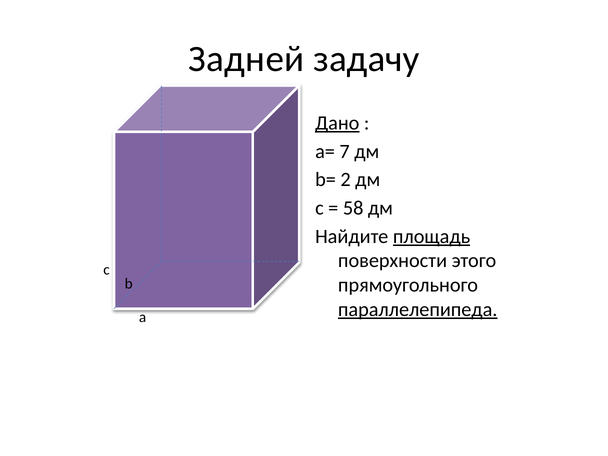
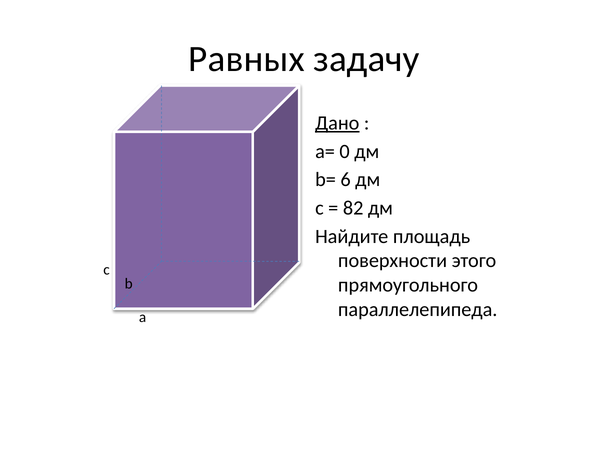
Задней: Задней -> Равных (246, 59)
7: 7 -> 0 (345, 151)
2: 2 -> 6 (346, 180)
58: 58 -> 82 (353, 208)
площадь underline: present -> none (432, 236)
параллелепипеда underline: present -> none (418, 309)
